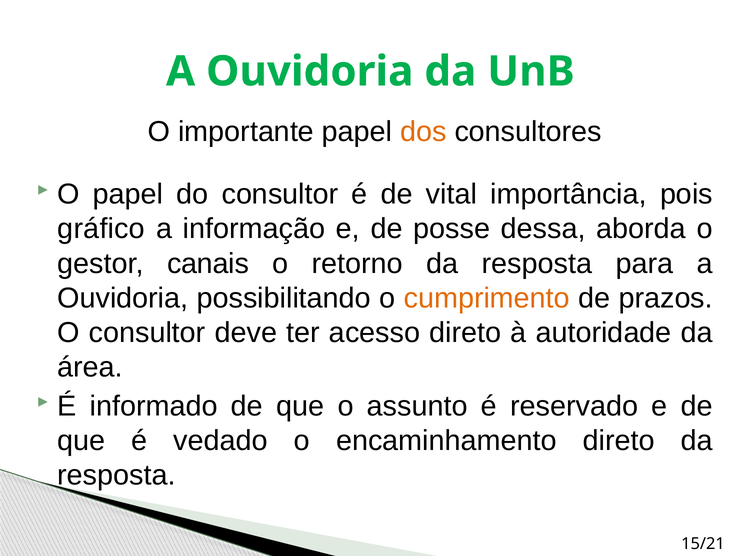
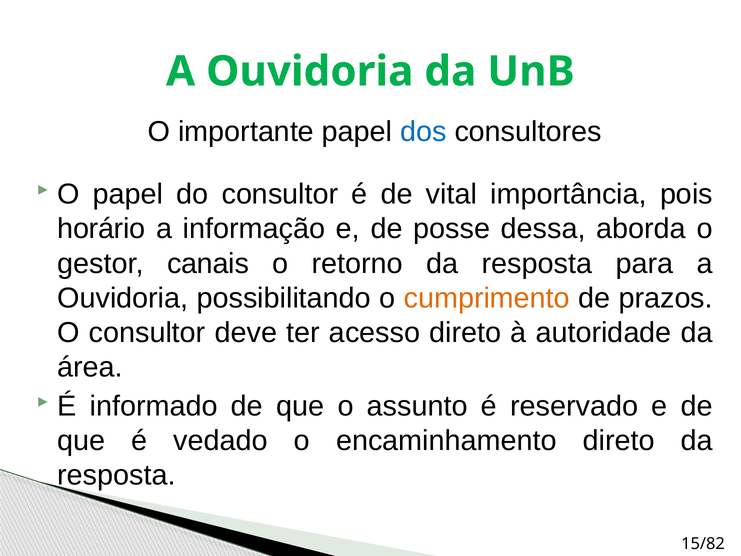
dos colour: orange -> blue (423, 132)
gráfico: gráfico -> horário (101, 229)
15/21: 15/21 -> 15/82 (703, 543)
